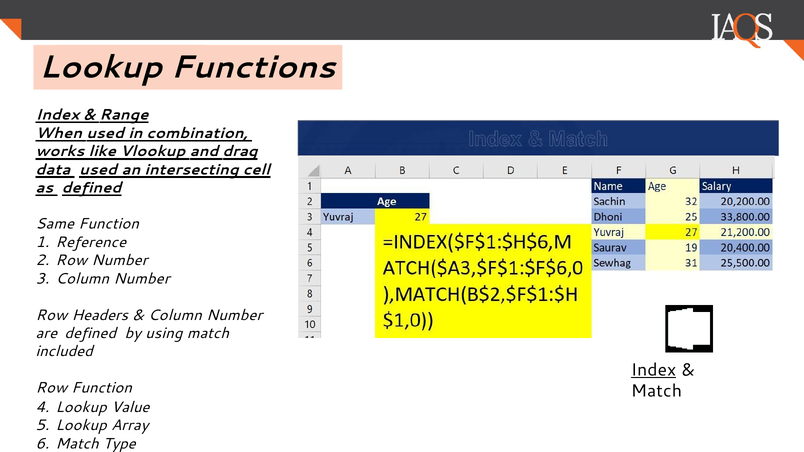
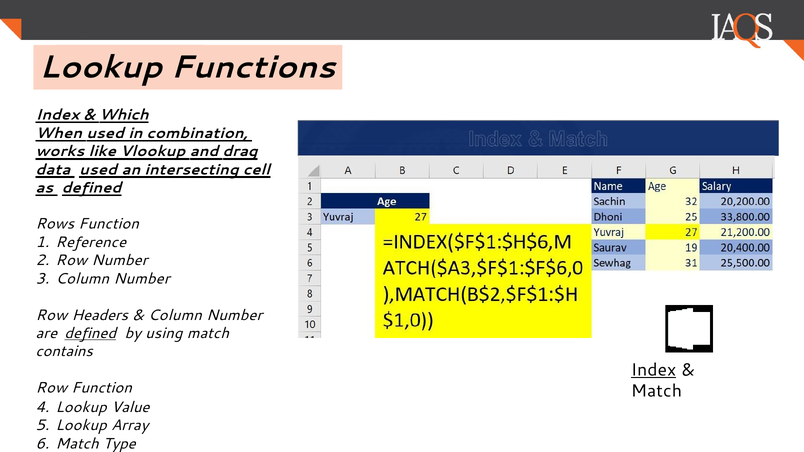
Range: Range -> Which (124, 115)
Same: Same -> Rows (55, 224)
defined underline: none -> present (90, 333)
included: included -> contains (64, 352)
